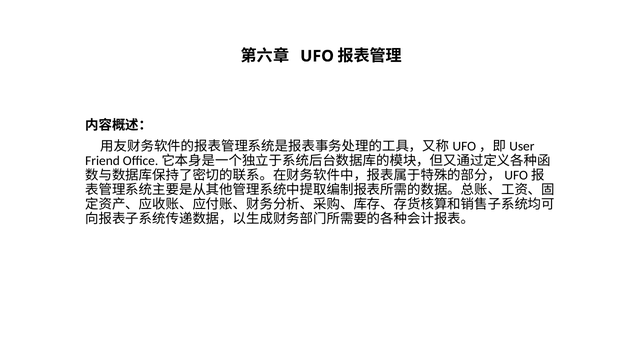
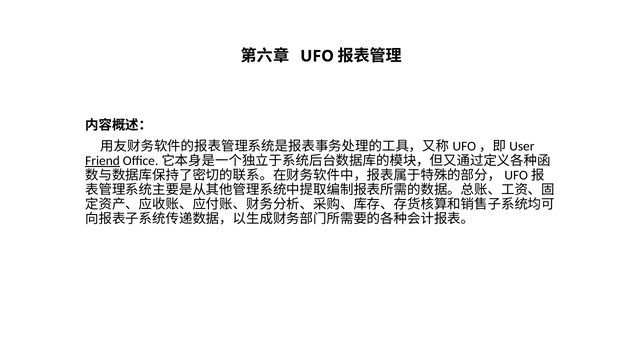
Friend underline: none -> present (103, 161)
